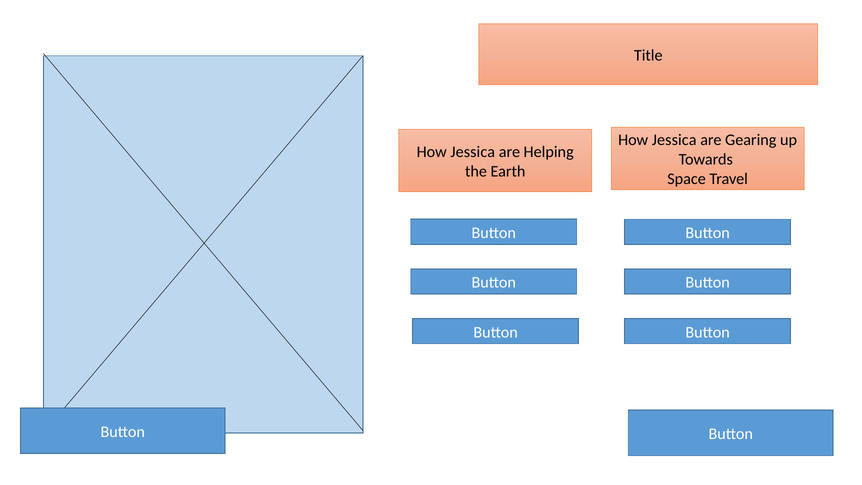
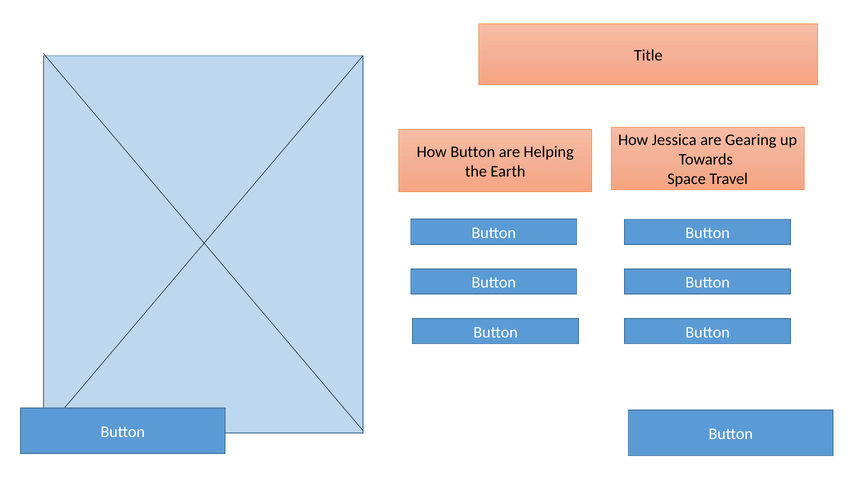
Jessica: Jessica -> Button (473, 152)
